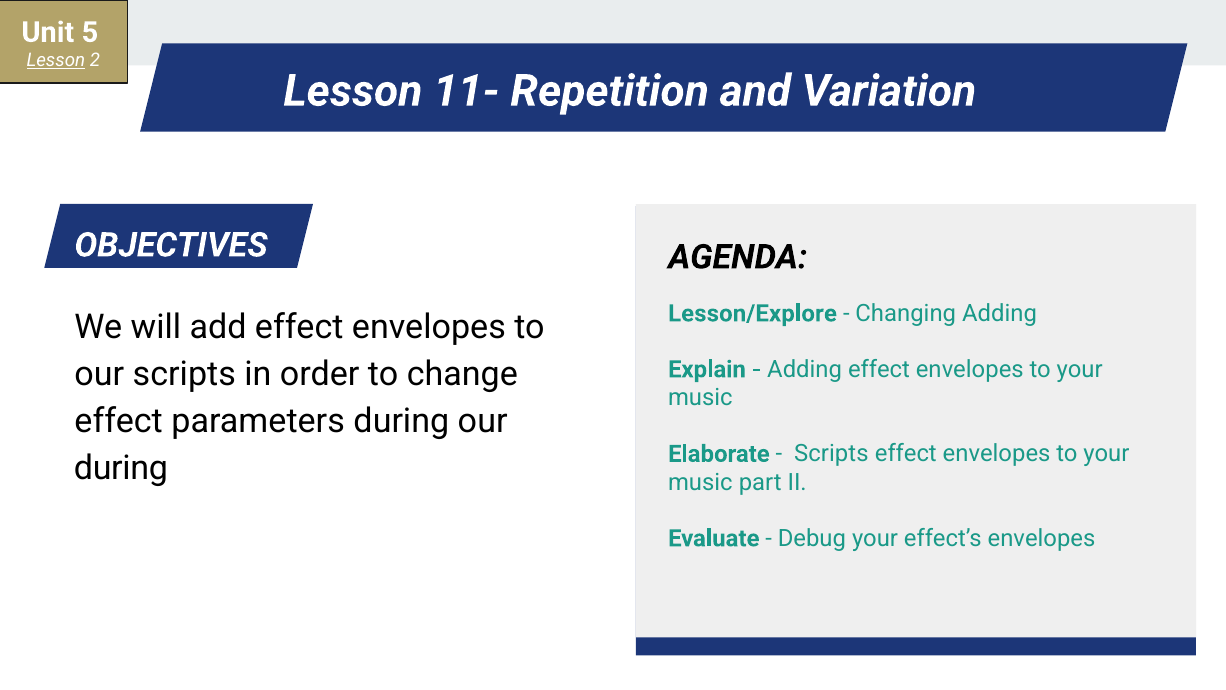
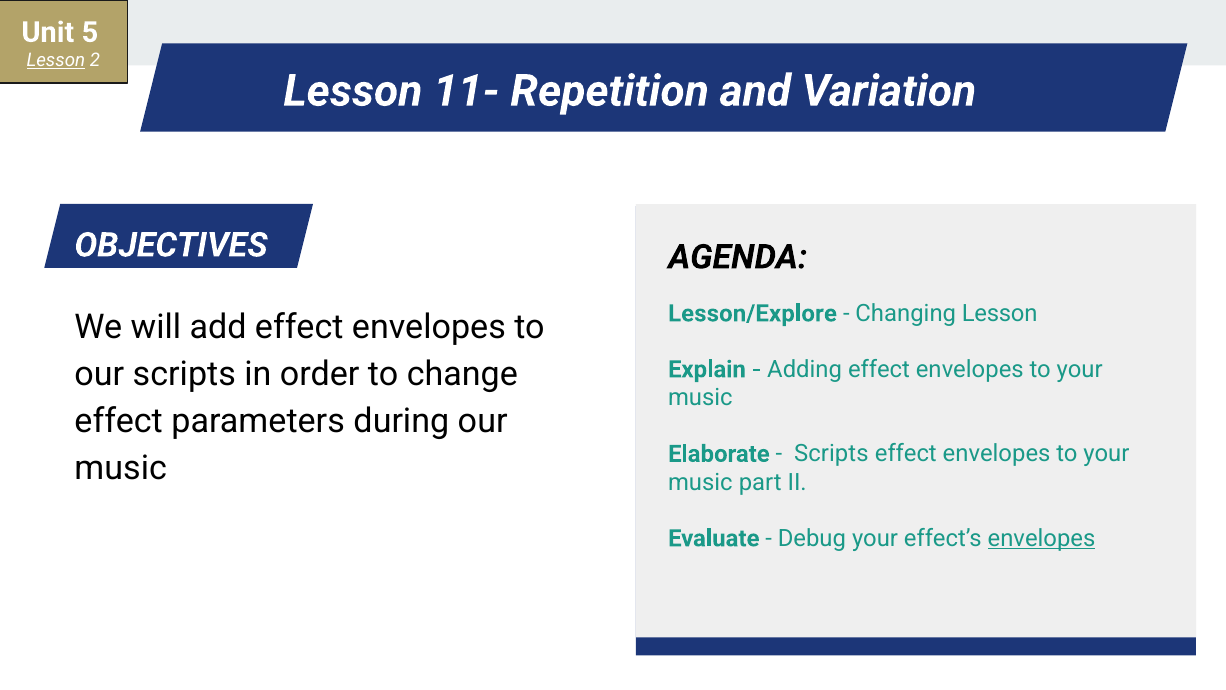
Changing Adding: Adding -> Lesson (1000, 313)
during: during -> music (121, 468)
envelopes underline: none -> present (1042, 538)
